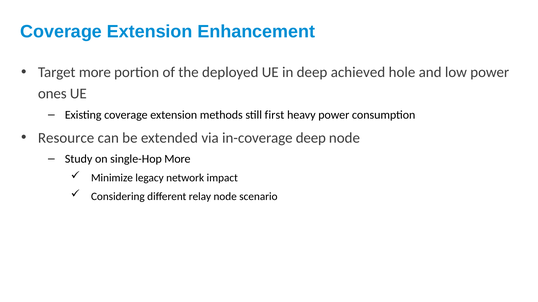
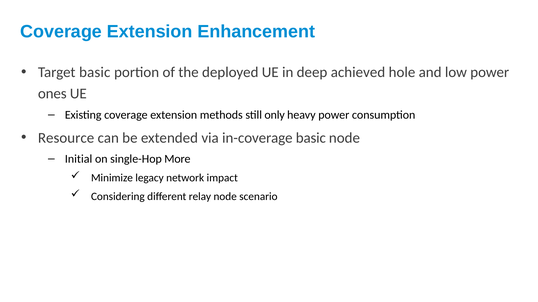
Target more: more -> basic (95, 72)
first: first -> only (275, 115)
in-coverage deep: deep -> basic (311, 138)
Study: Study -> Initial (79, 159)
